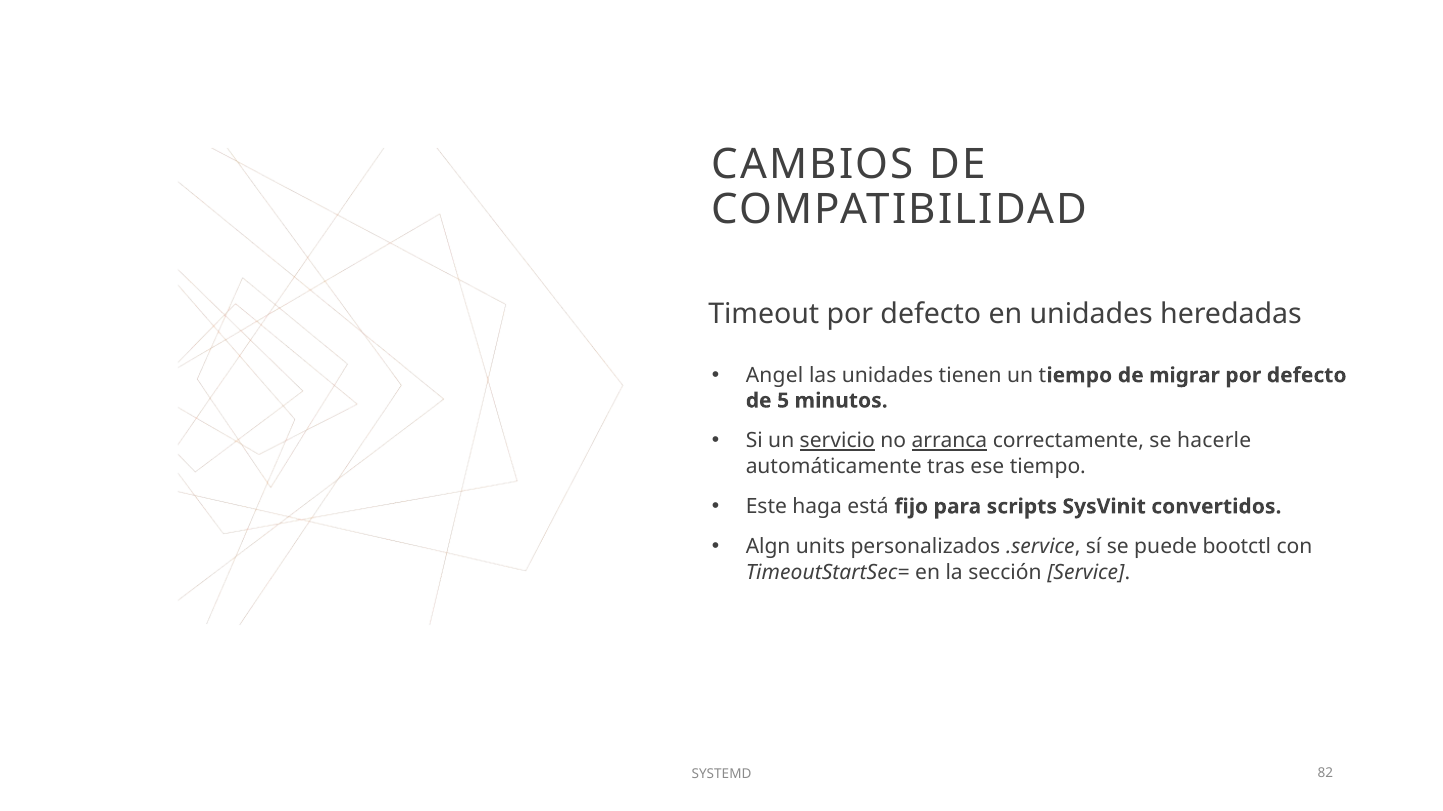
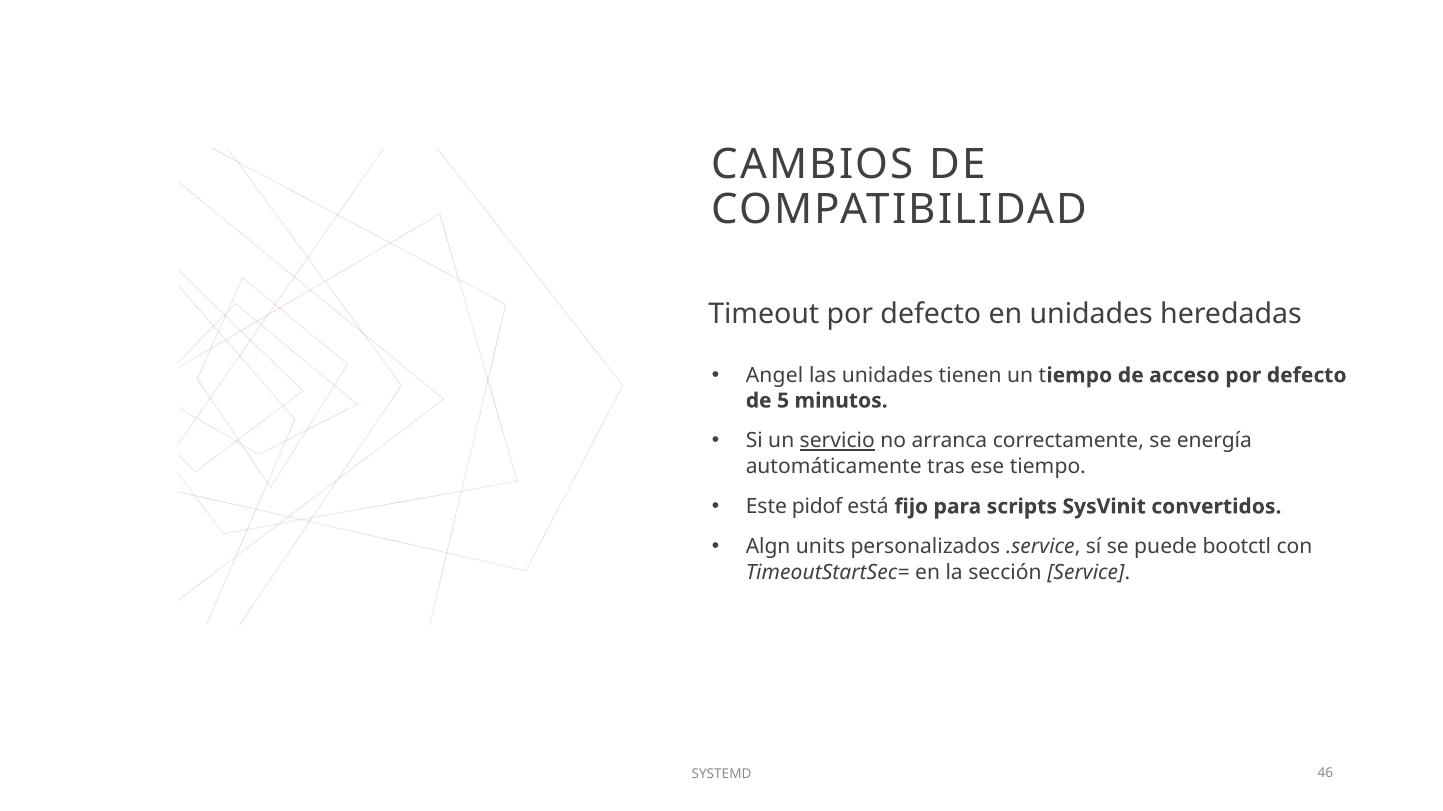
migrar: migrar -> acceso (1184, 376)
arranca underline: present -> none (949, 441)
hacerle: hacerle -> energía (1214, 441)
haga: haga -> pidof (817, 507)
82: 82 -> 46 (1325, 774)
